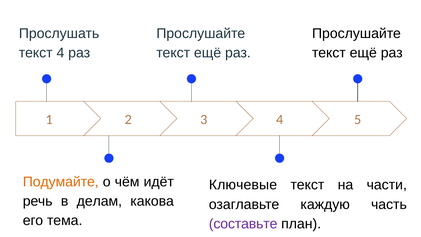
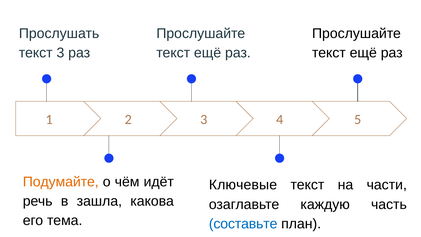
текст 4: 4 -> 3 (60, 53)
делам: делам -> зашла (99, 201)
составьте colour: purple -> blue (243, 224)
